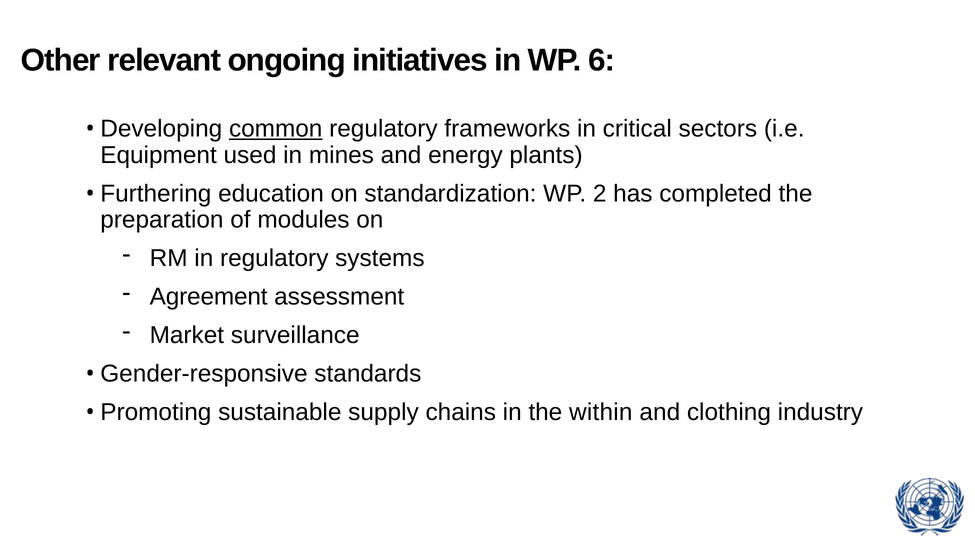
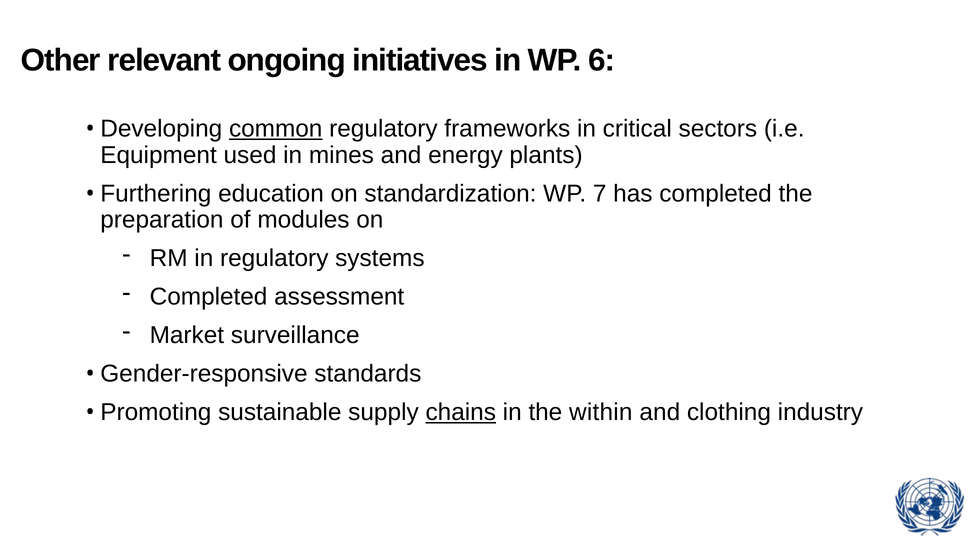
2: 2 -> 7 (600, 194)
Agreement: Agreement -> Completed (209, 297)
chains underline: none -> present (461, 413)
